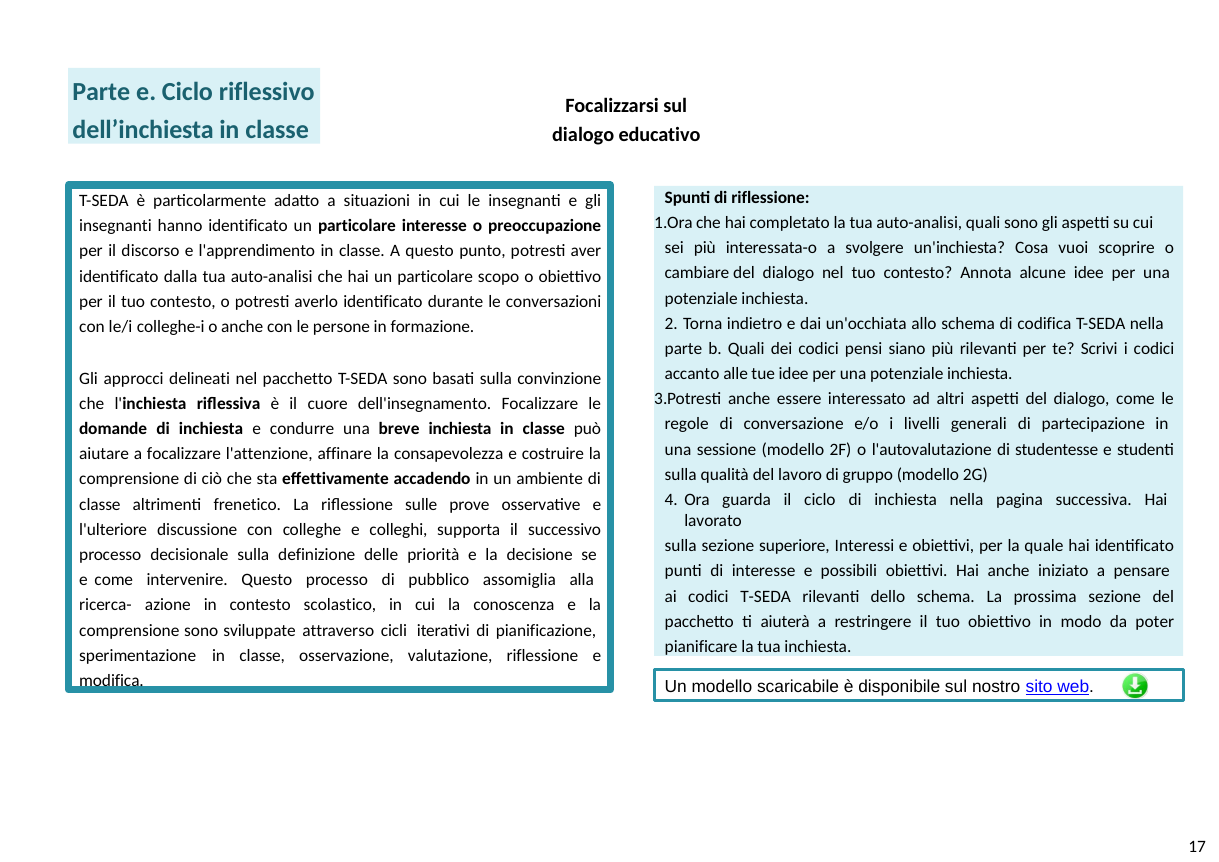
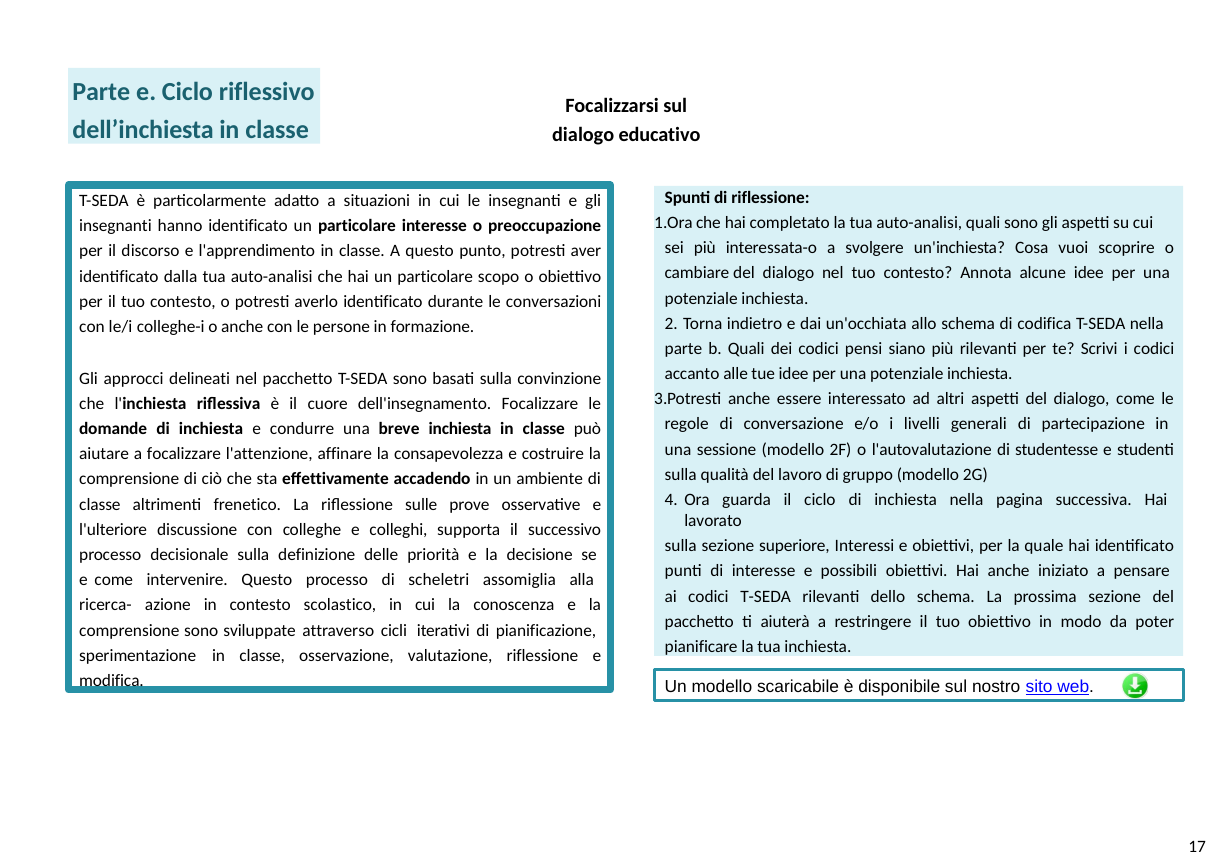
pubblico: pubblico -> scheletri (439, 580)
